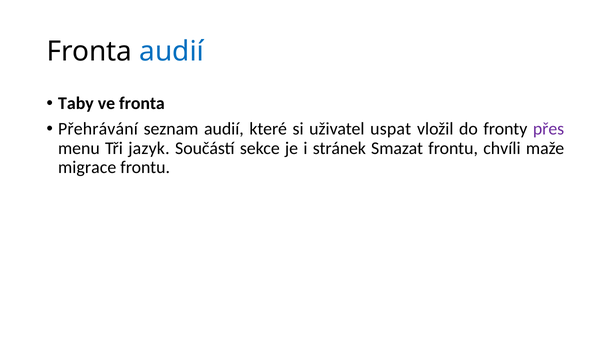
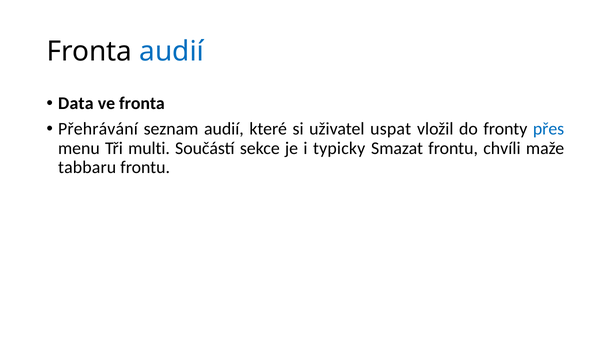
Taby: Taby -> Data (76, 103)
přes colour: purple -> blue (549, 129)
jazyk: jazyk -> multi (149, 148)
stránek: stránek -> typicky (339, 148)
migrace: migrace -> tabbaru (87, 167)
